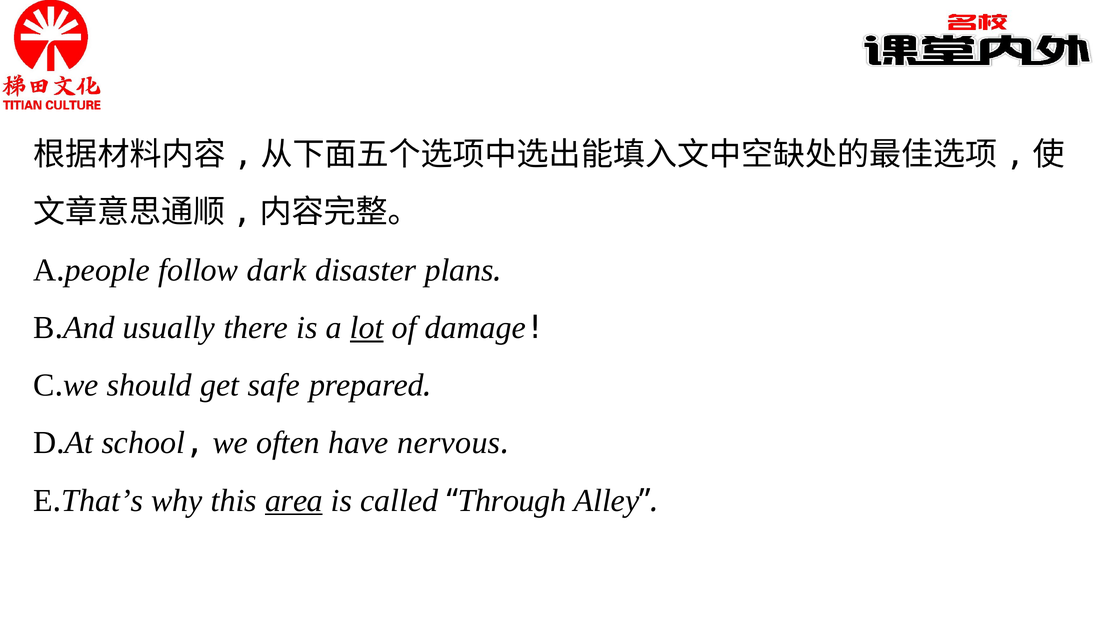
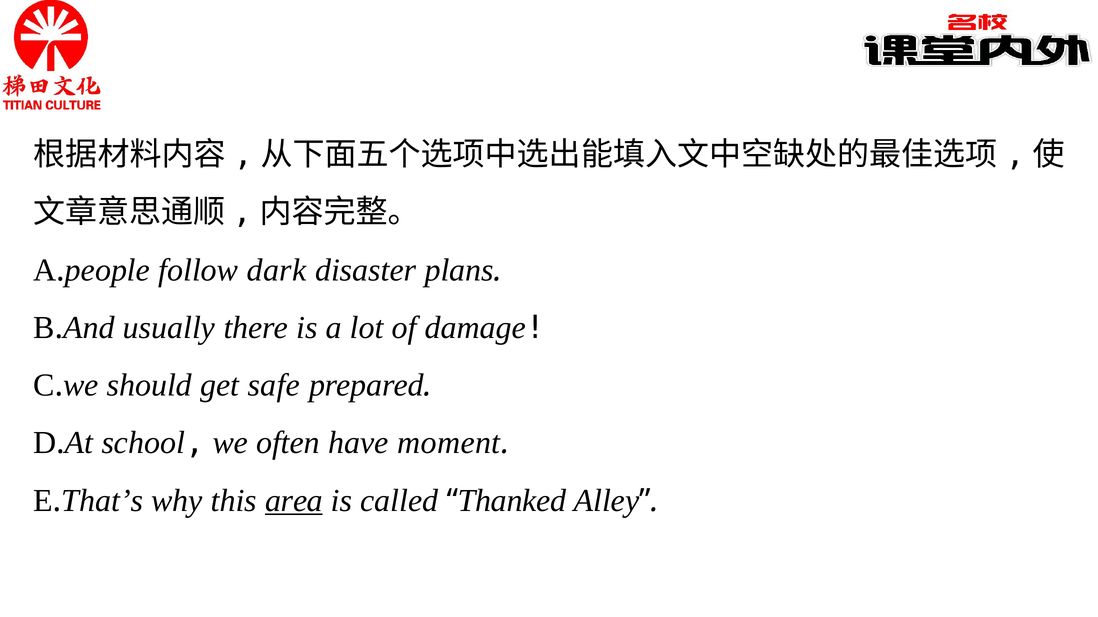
lot underline: present -> none (367, 328)
nervous: nervous -> moment (449, 443)
Through: Through -> Thanked (512, 501)
